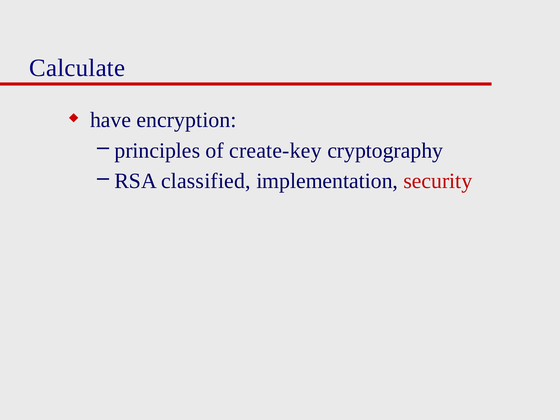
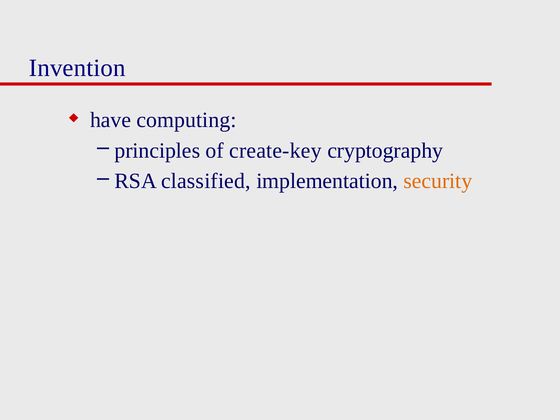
Calculate: Calculate -> Invention (77, 68)
encryption: encryption -> computing (186, 120)
security colour: red -> orange (438, 181)
